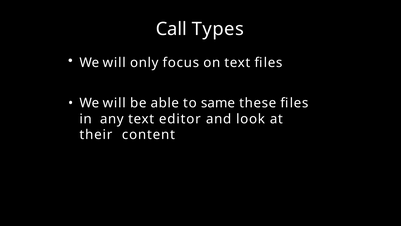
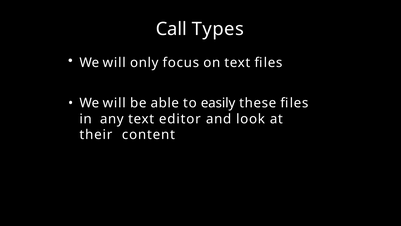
same: same -> easily (218, 103)
